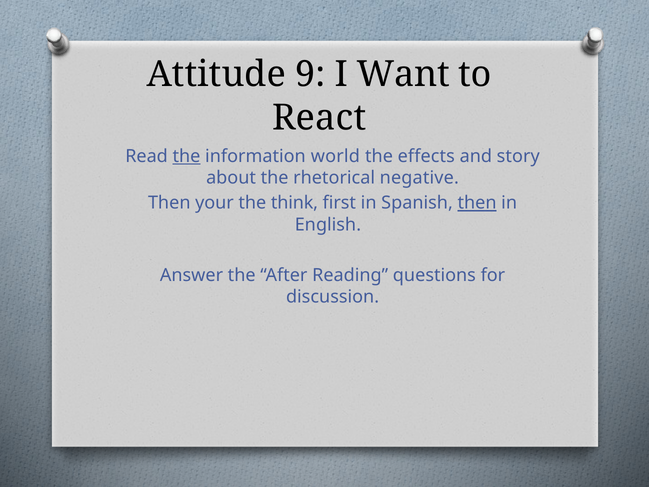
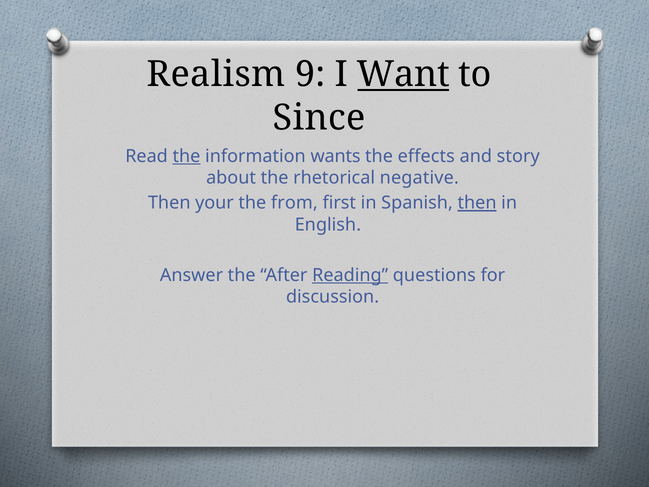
Attitude: Attitude -> Realism (216, 74)
Want underline: none -> present (403, 74)
React: React -> Since (319, 118)
world: world -> wants (336, 156)
think: think -> from (294, 203)
Reading underline: none -> present (350, 275)
